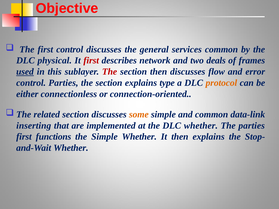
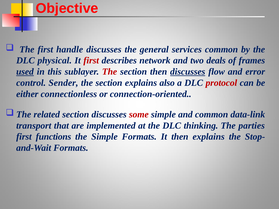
first control: control -> handle (70, 49)
discusses underline: none -> present (188, 72)
control Parties: Parties -> Sender (63, 83)
type: type -> also (167, 83)
protocol colour: orange -> red (221, 83)
some colour: orange -> red (139, 115)
inserting: inserting -> transport (34, 126)
DLC whether: whether -> thinking (201, 126)
Simple Whether: Whether -> Formats (139, 137)
Whether: Whether -> Formats (71, 148)
